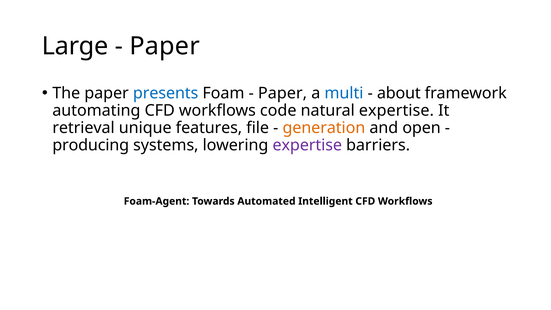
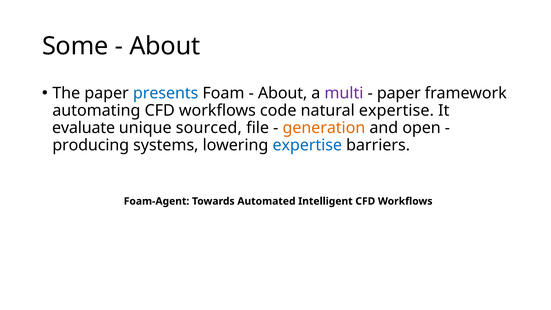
Large: Large -> Some (75, 46)
Paper: Paper -> About (165, 46)
Paper: Paper -> About (283, 93)
multi colour: blue -> purple (344, 93)
about: about -> paper (399, 93)
retrieval: retrieval -> evaluate (84, 128)
features: features -> sourced (209, 128)
expertise colour: purple -> blue (307, 145)
